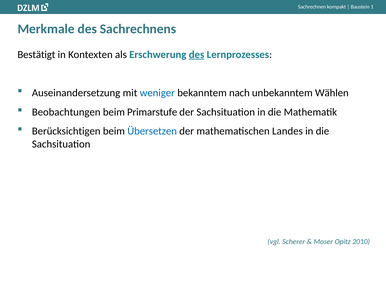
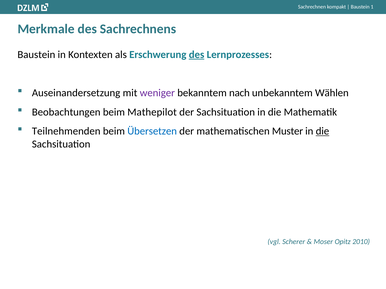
Bestätigt: Bestätigt -> Baustein (36, 55)
weniger colour: blue -> purple (157, 93)
Primarstufe: Primarstufe -> Mathepilot (152, 112)
Berücksichtigen: Berücksichtigen -> Teilnehmenden (66, 131)
Landes: Landes -> Muster (288, 131)
die underline: none -> present (322, 131)
